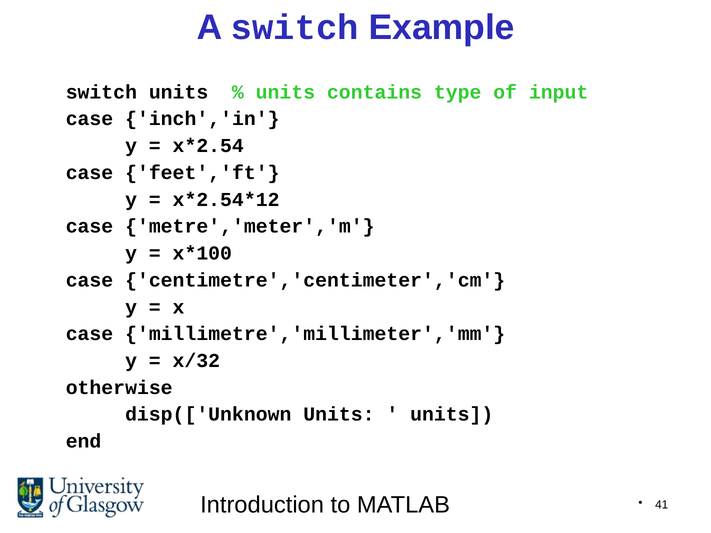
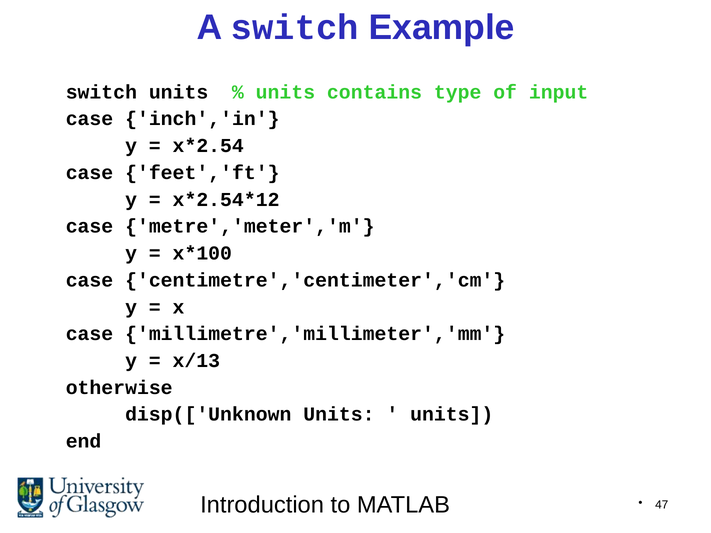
x/32: x/32 -> x/13 (196, 361)
41: 41 -> 47 (662, 505)
